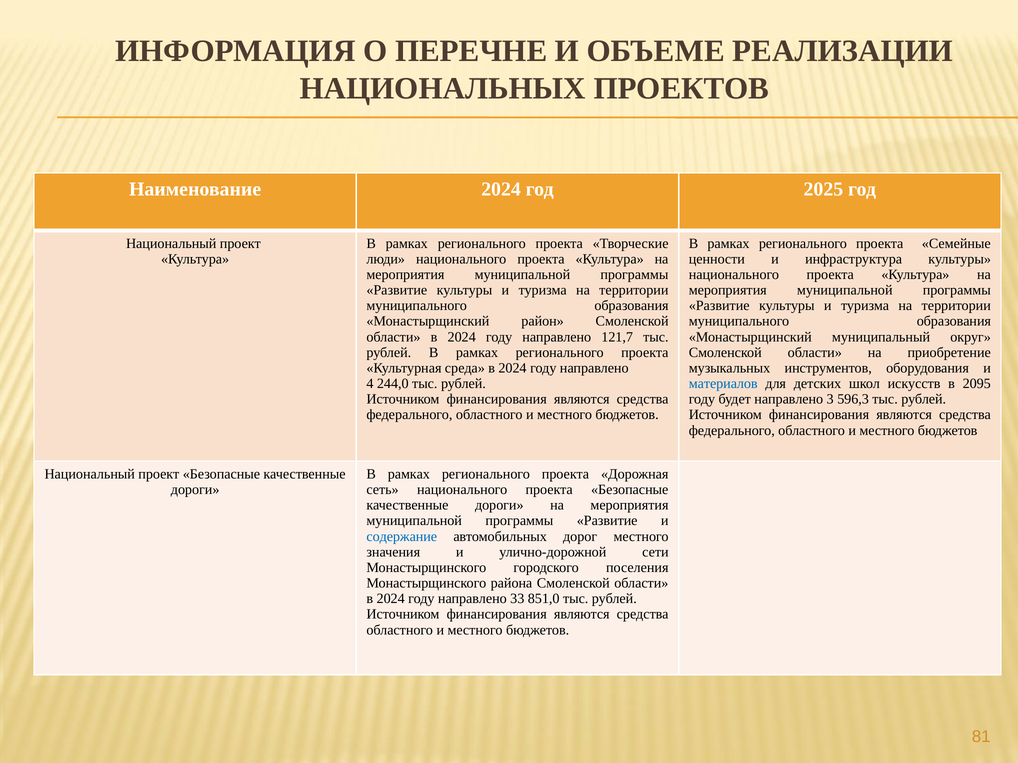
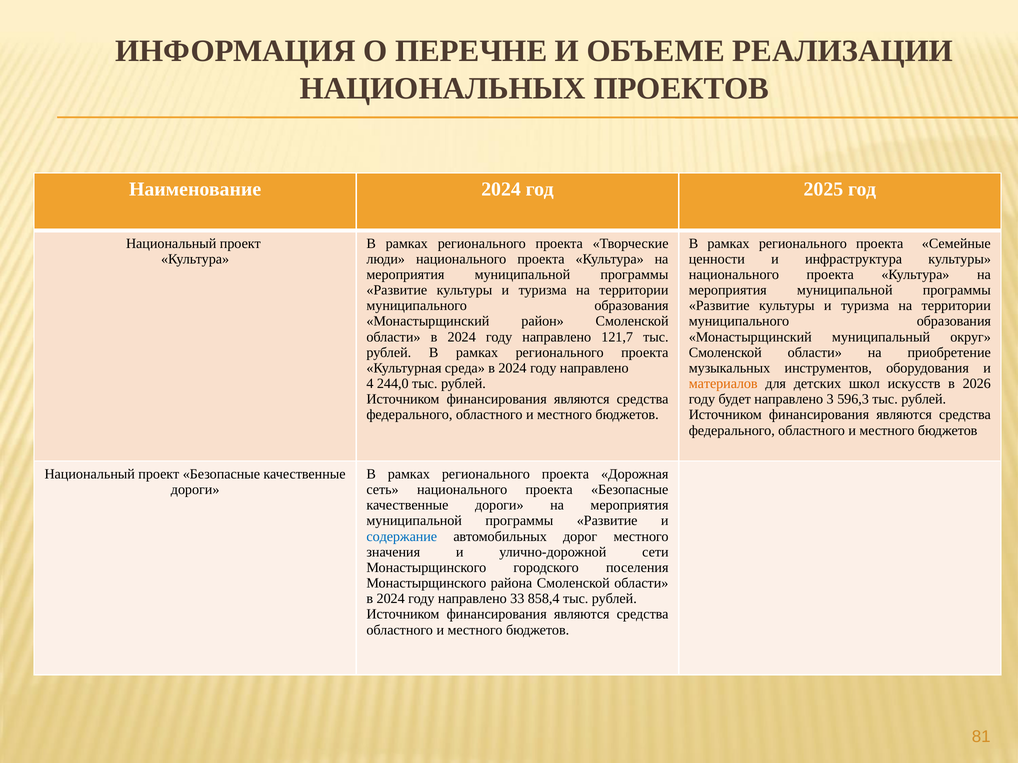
материалов colour: blue -> orange (723, 384)
2095: 2095 -> 2026 (977, 384)
851,0: 851,0 -> 858,4 (544, 599)
